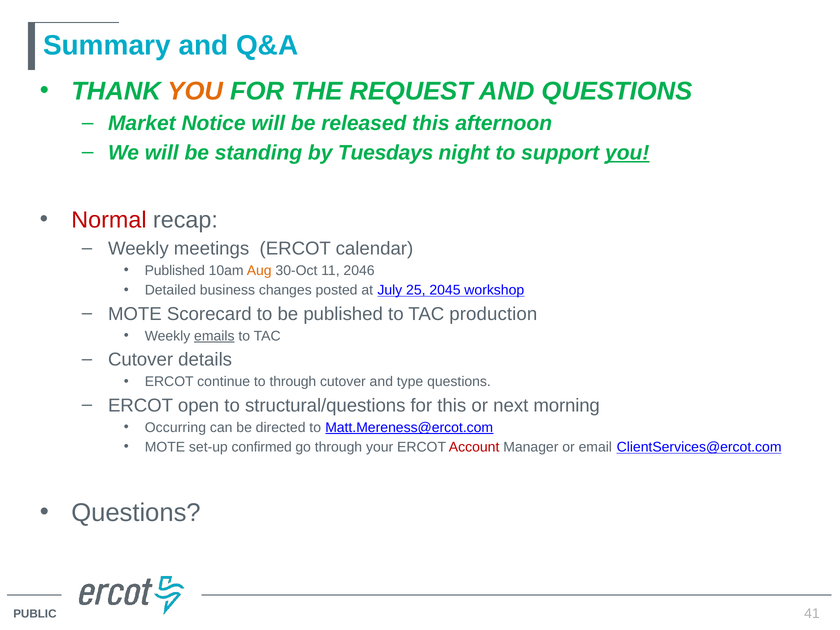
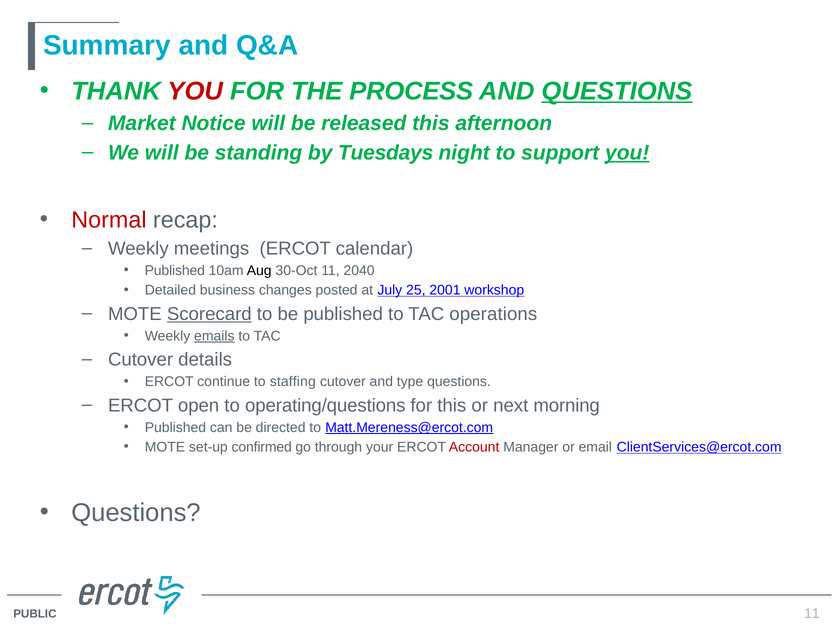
YOU colour: orange -> red (195, 91)
REQUEST: REQUEST -> PROCESS (411, 91)
QUESTIONS underline: none -> present (617, 91)
Aug colour: orange -> black (259, 271)
2046: 2046 -> 2040 (359, 271)
2045: 2045 -> 2001 (445, 290)
Scorecard underline: none -> present (209, 314)
production: production -> operations (493, 314)
to through: through -> staffing (293, 382)
structural/questions: structural/questions -> operating/questions (325, 405)
Occurring: Occurring -> Published (175, 427)
41: 41 -> 11 (812, 613)
